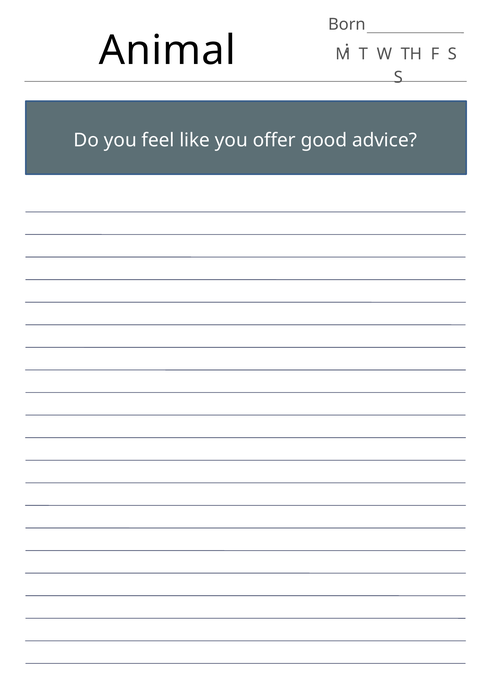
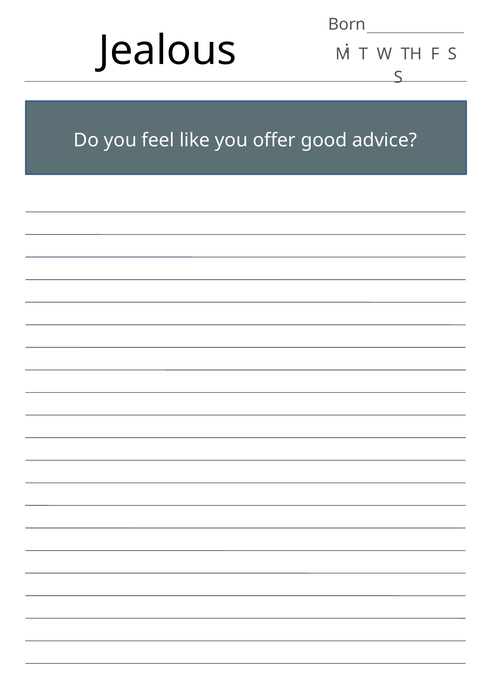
Animal: Animal -> Jealous (168, 51)
